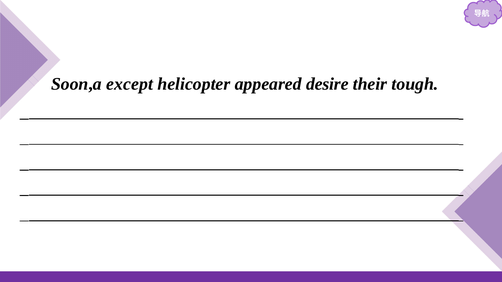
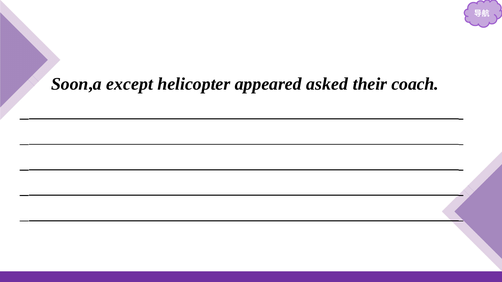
desire: desire -> asked (327, 84)
tough: tough -> coach (415, 84)
